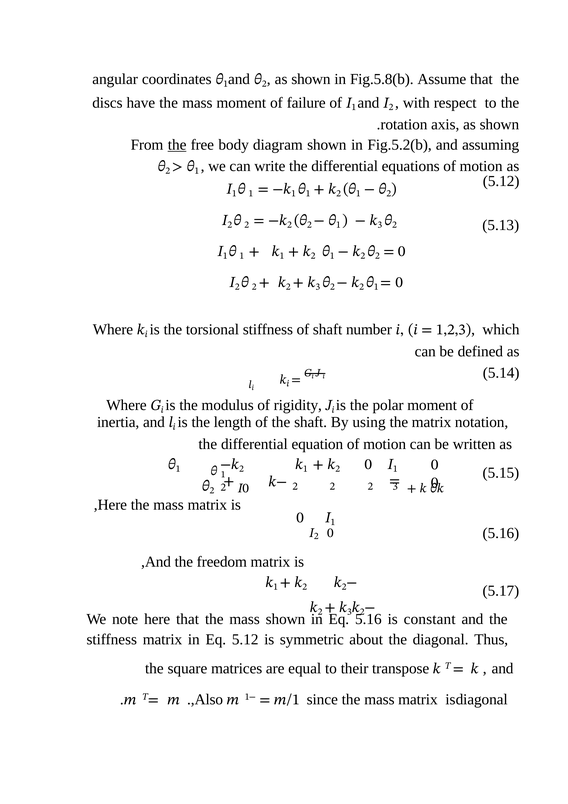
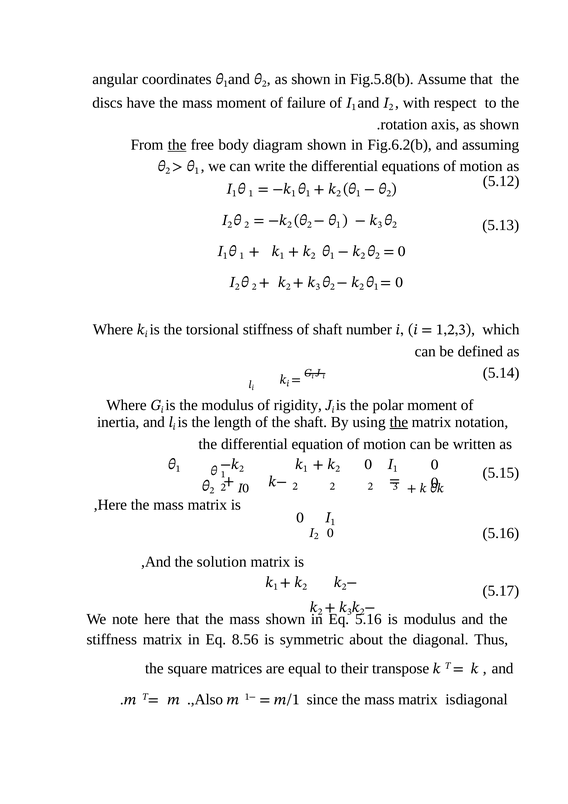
Fig.5.2(b: Fig.5.2(b -> Fig.6.2(b (400, 145)
the underline: none -> present (399, 422)
freedom: freedom -> solution (222, 562)
is constant: constant -> modulus (430, 619)
Eq 5.12: 5.12 -> 8.56 (245, 639)
